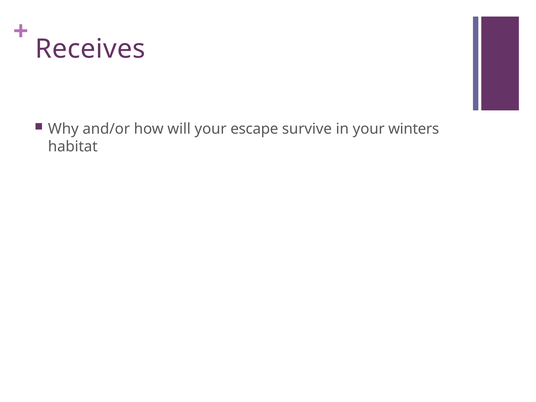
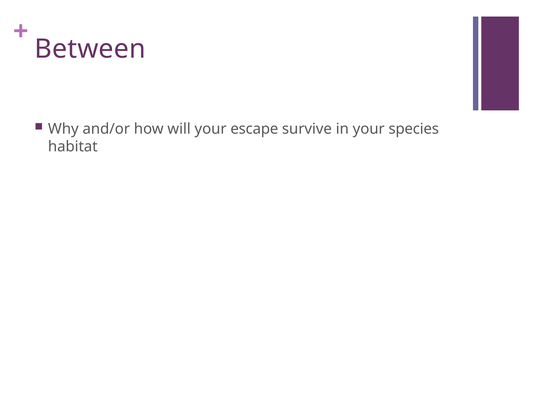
Receives: Receives -> Between (90, 49)
winters: winters -> species (414, 129)
